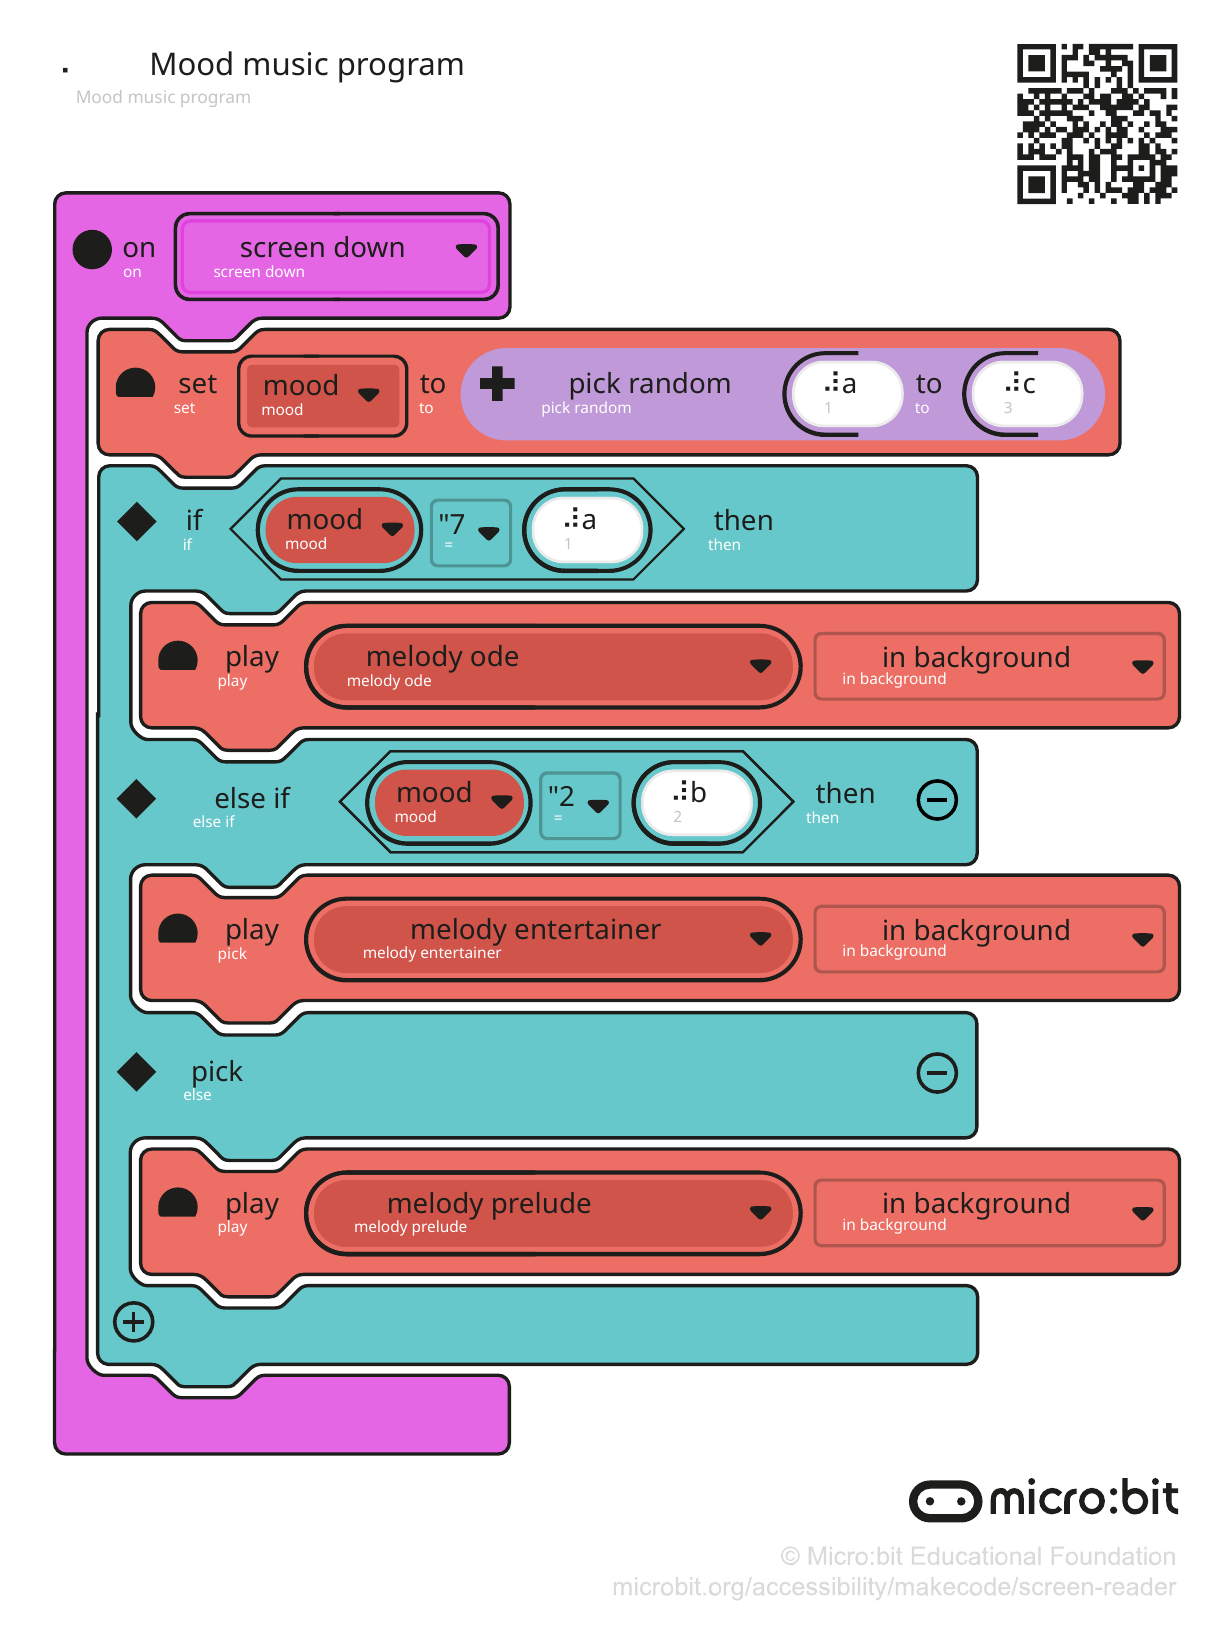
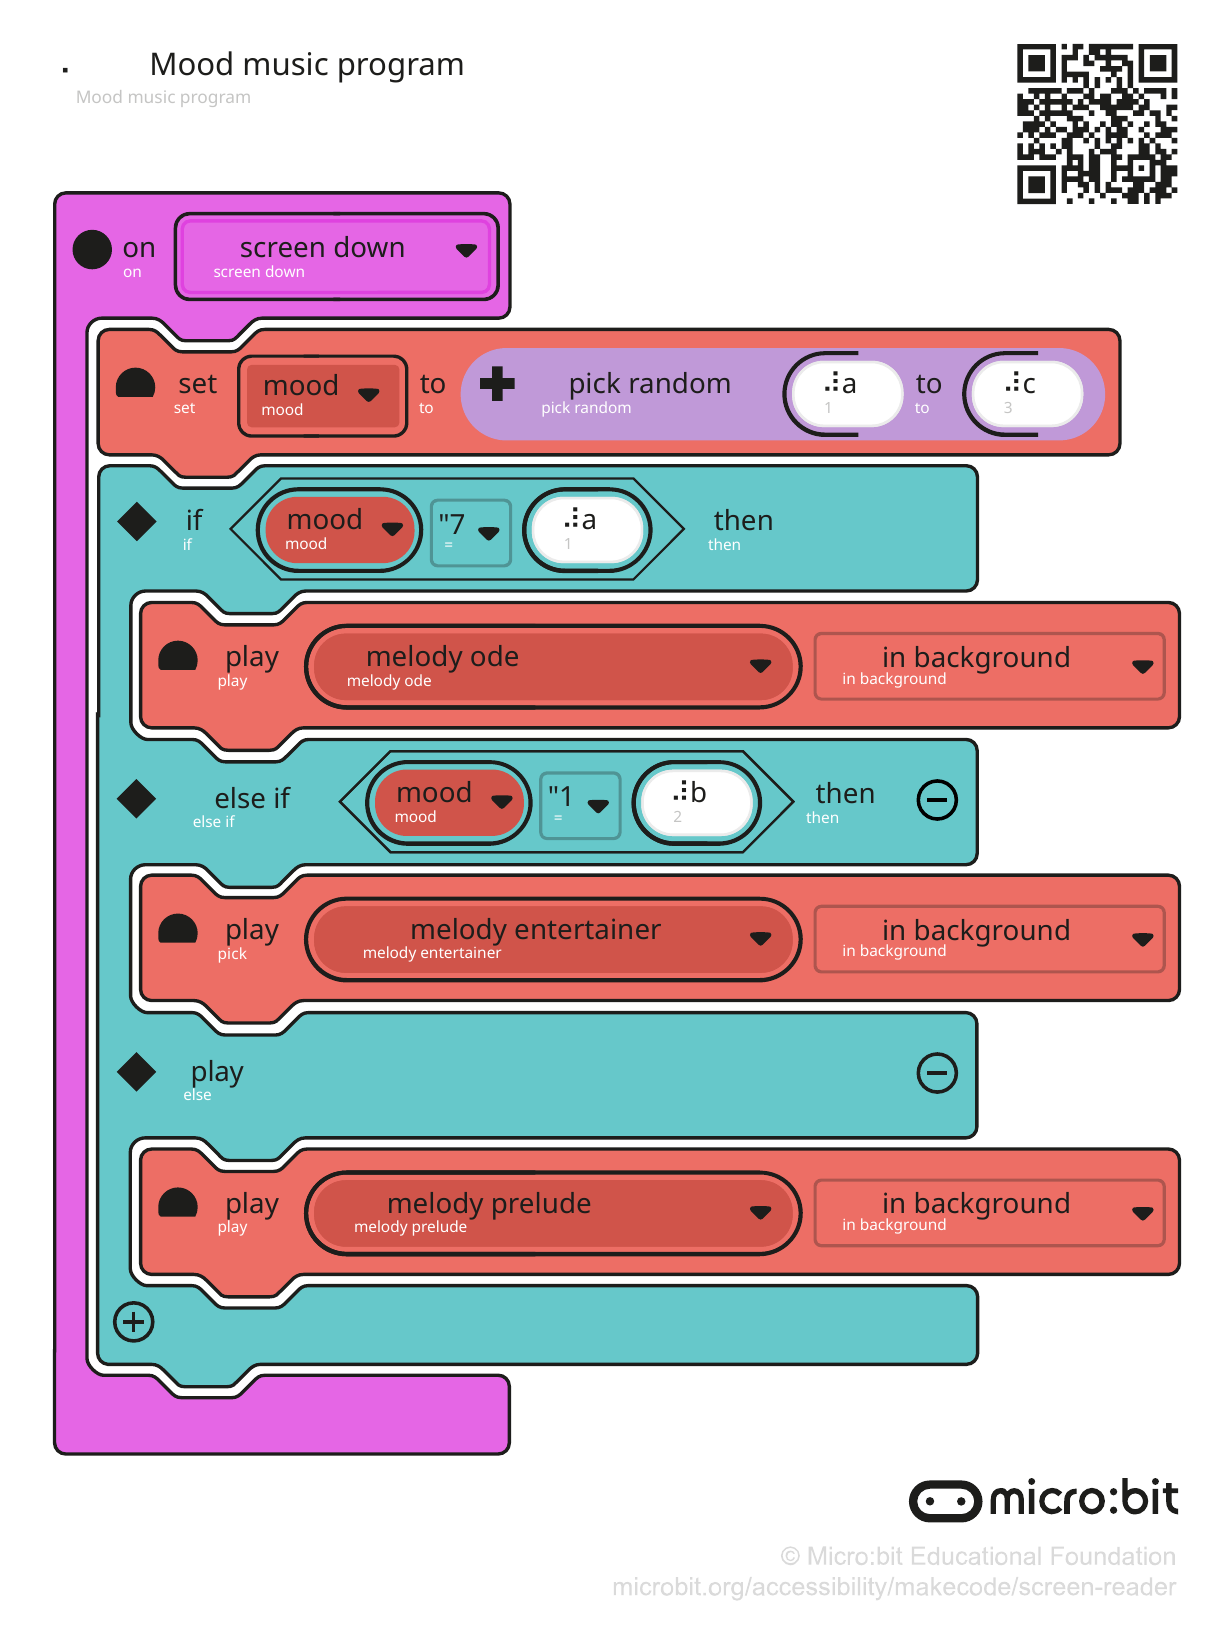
2: 2 -> 1 (561, 798)
pick: pick -> play (217, 1072)
